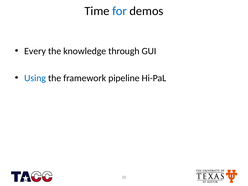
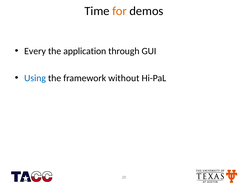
for colour: blue -> orange (120, 11)
knowledge: knowledge -> application (85, 51)
pipeline: pipeline -> without (124, 78)
